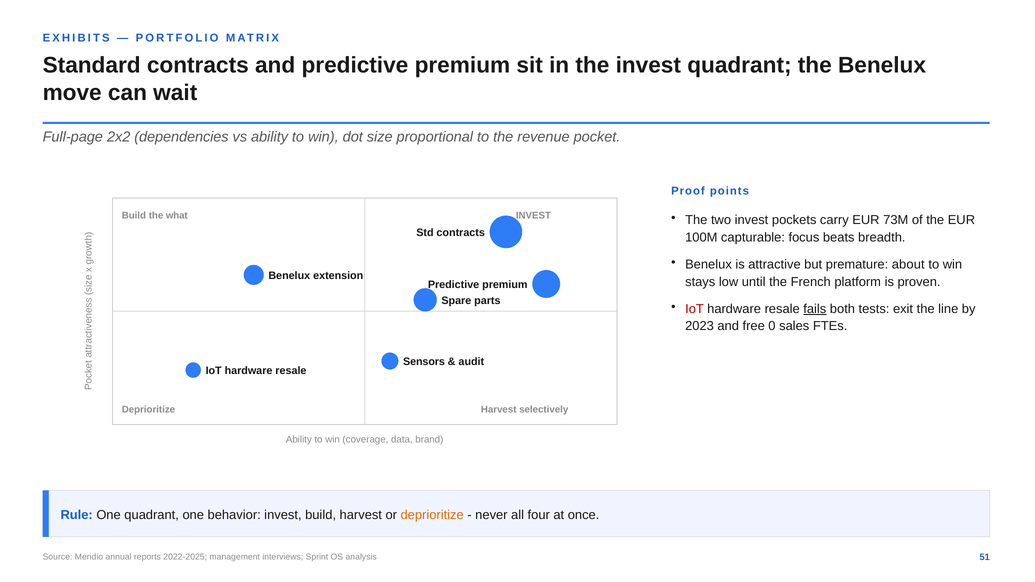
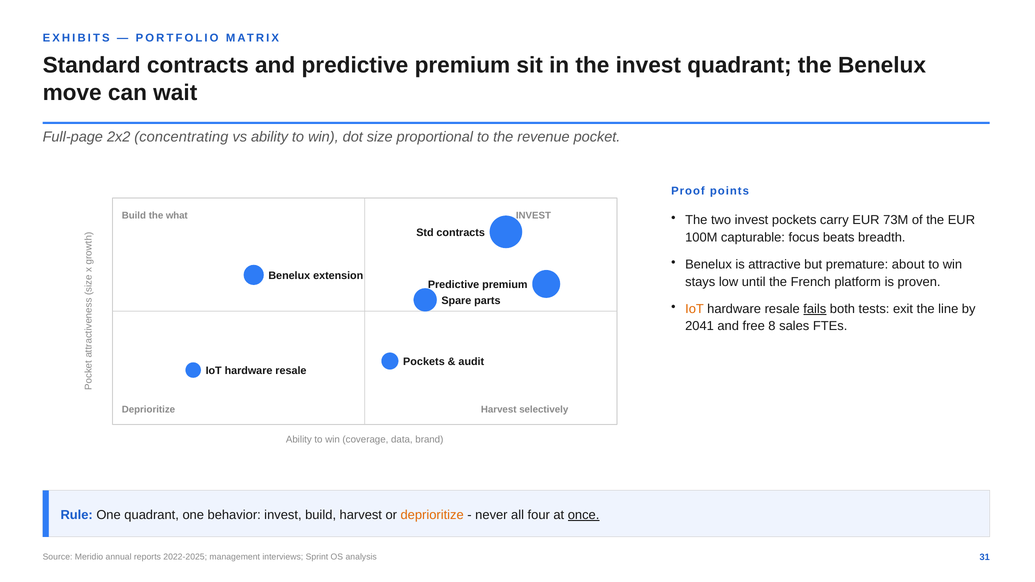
dependencies: dependencies -> concentrating (181, 137)
IoT colour: red -> orange (695, 309)
2023: 2023 -> 2041 (700, 326)
0: 0 -> 8 (772, 326)
Sensors: Sensors -> Pockets (424, 362)
once underline: none -> present (584, 515)
51: 51 -> 31 (985, 557)
